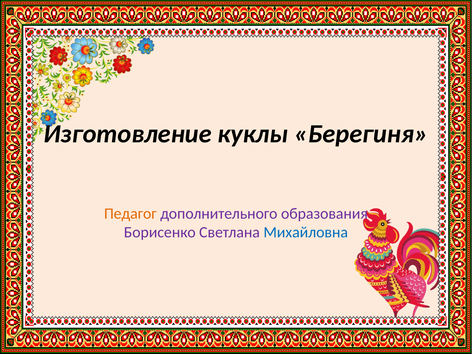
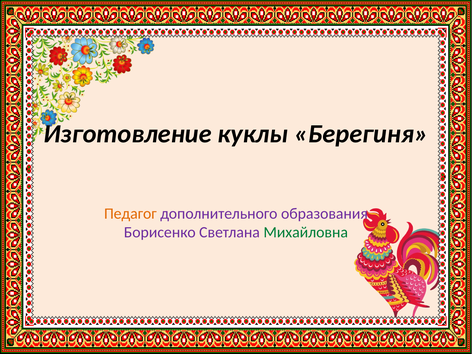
Михайловна colour: blue -> green (306, 232)
